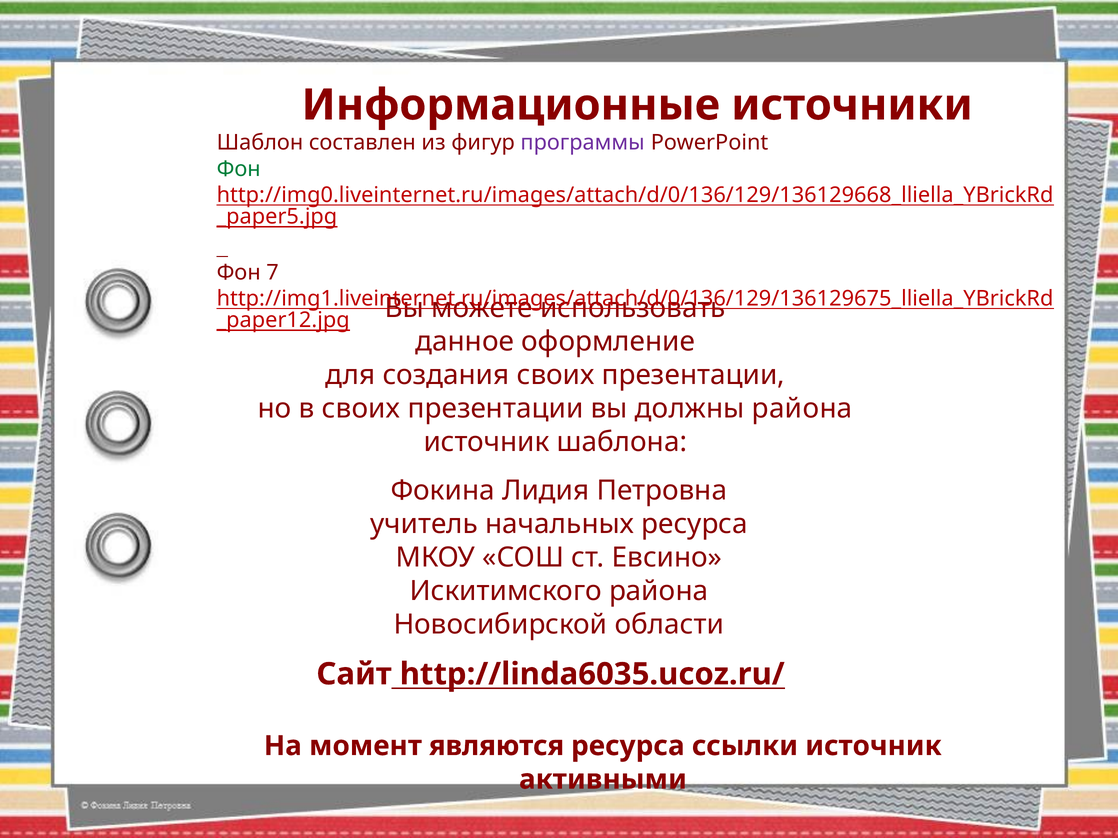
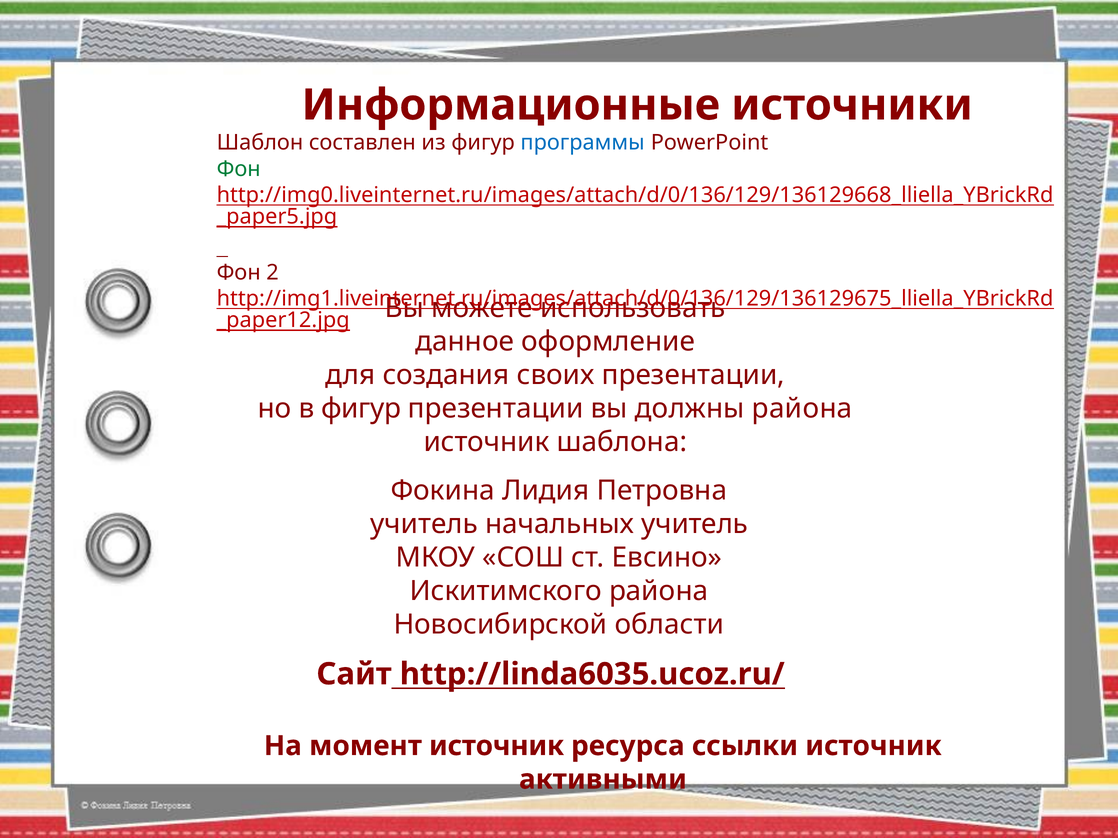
программы colour: purple -> blue (583, 143)
7: 7 -> 2 (273, 273)
в своих: своих -> фигур (361, 409)
начальных ресурса: ресурса -> учитель (695, 524)
момент являются: являются -> источник (497, 746)
